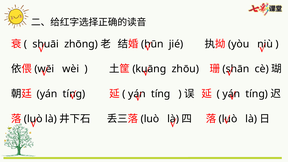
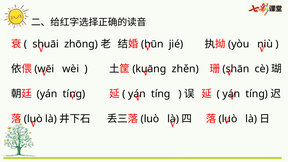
zhōu: zhōu -> zhěn (185, 69)
